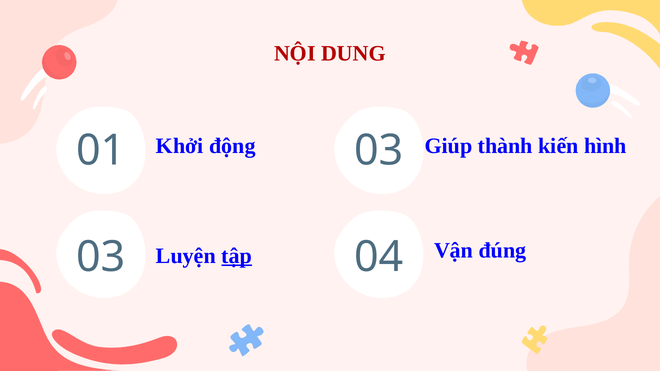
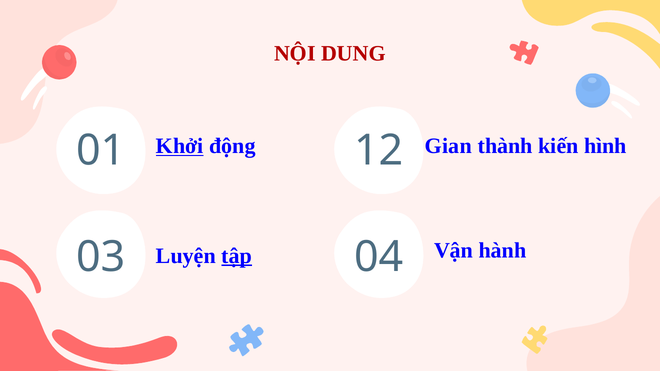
Khởi underline: none -> present (180, 146)
Giúp: Giúp -> Gian (448, 146)
01 03: 03 -> 12 (379, 151)
đúng: đúng -> hành (503, 251)
